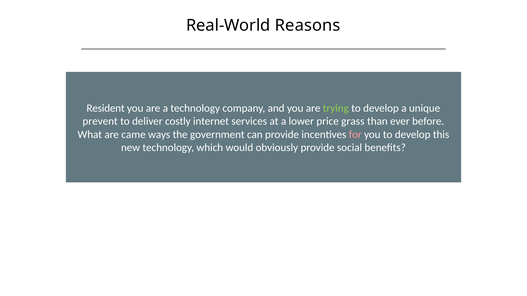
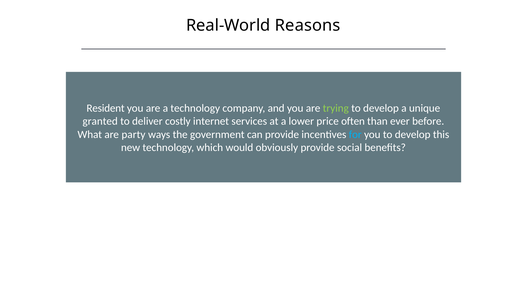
prevent: prevent -> granted (100, 122)
grass: grass -> often (353, 122)
came: came -> party (133, 135)
for colour: pink -> light blue (355, 135)
